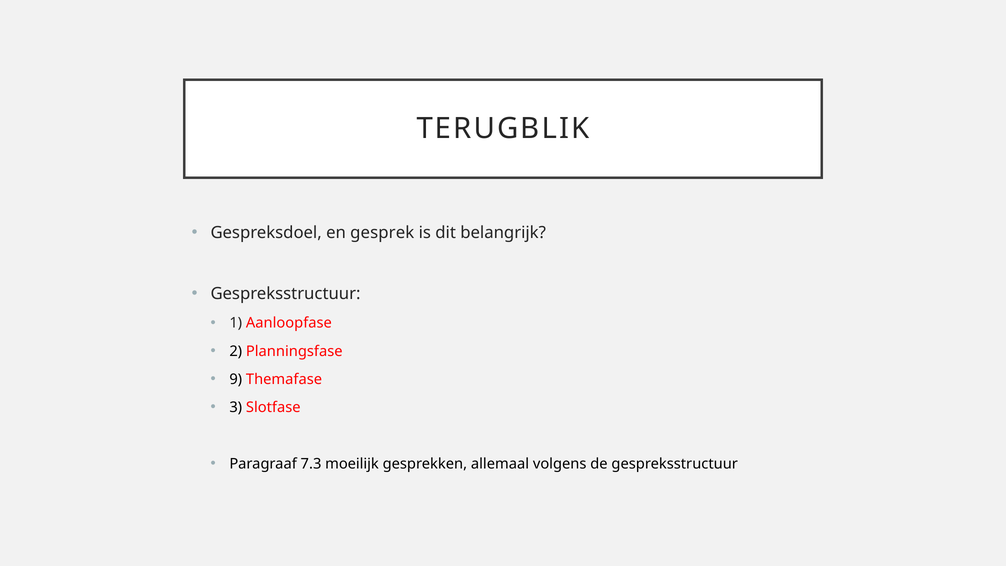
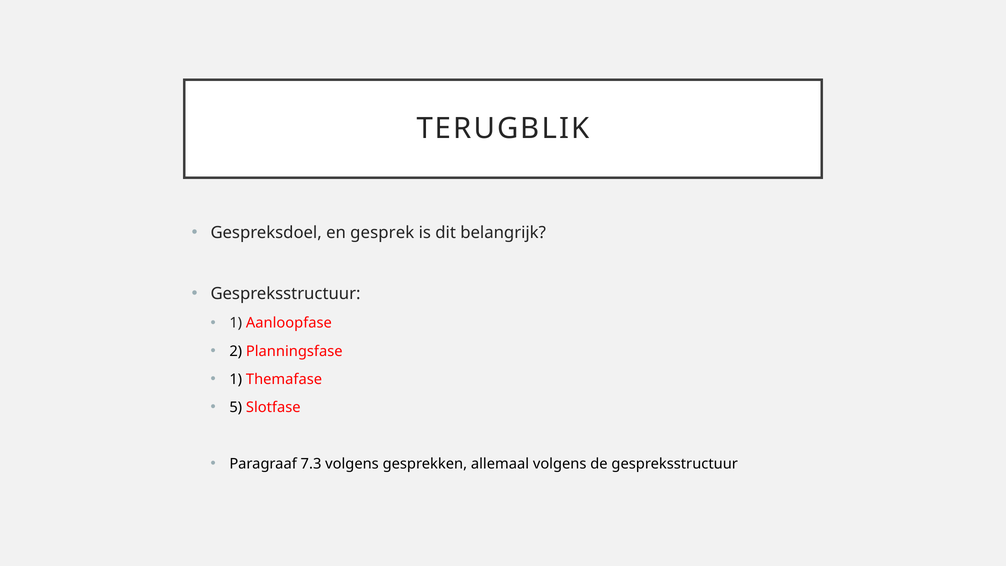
9: 9 -> 1 (236, 379)
3: 3 -> 5 (236, 407)
7.3 moeilijk: moeilijk -> volgens (352, 464)
